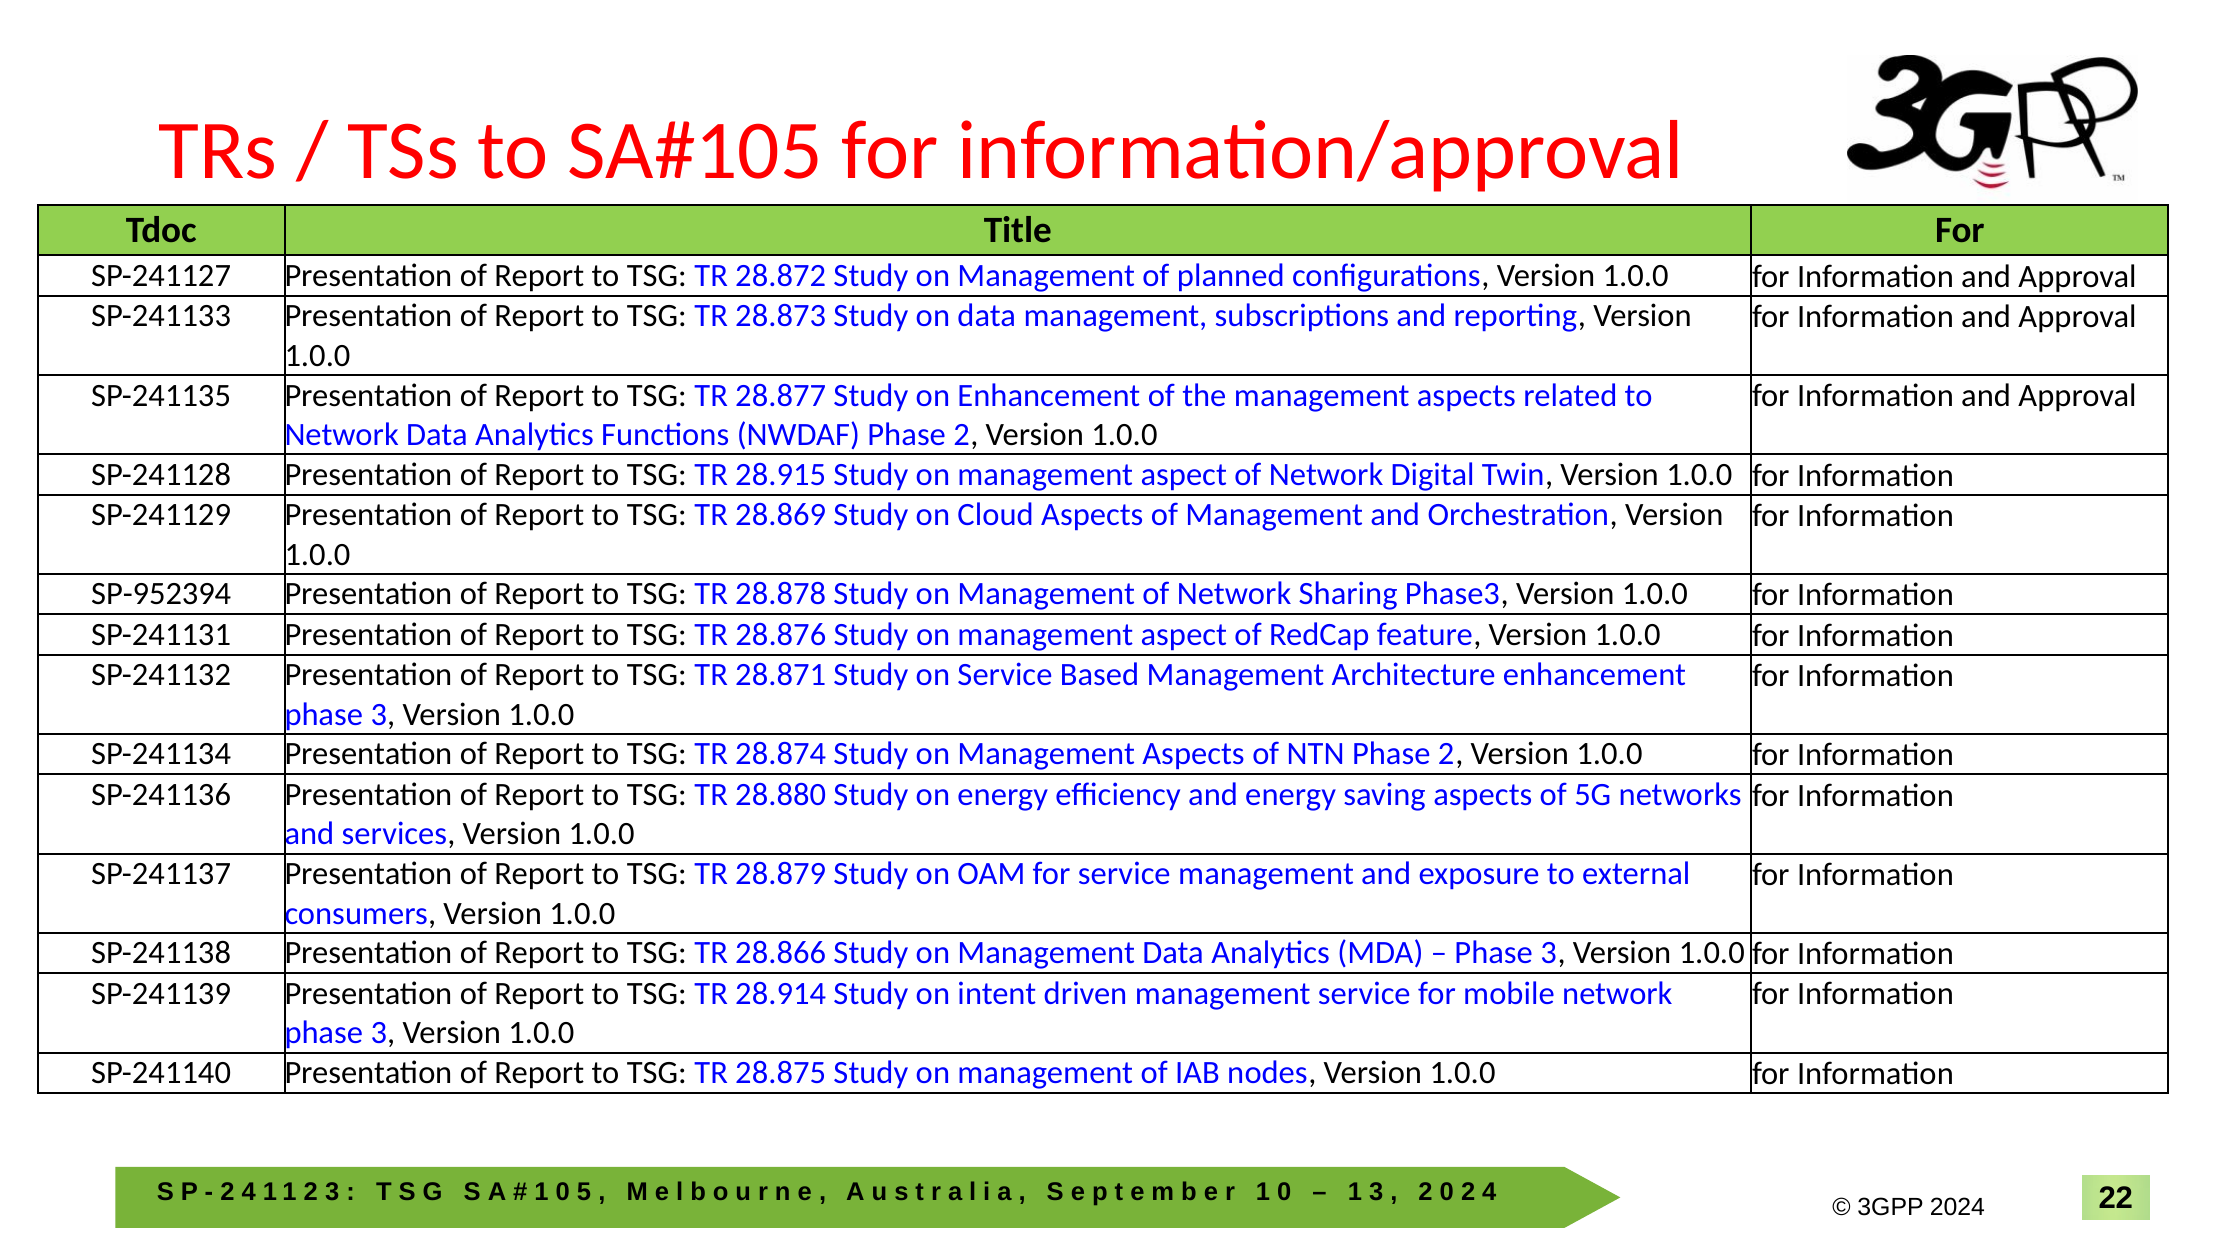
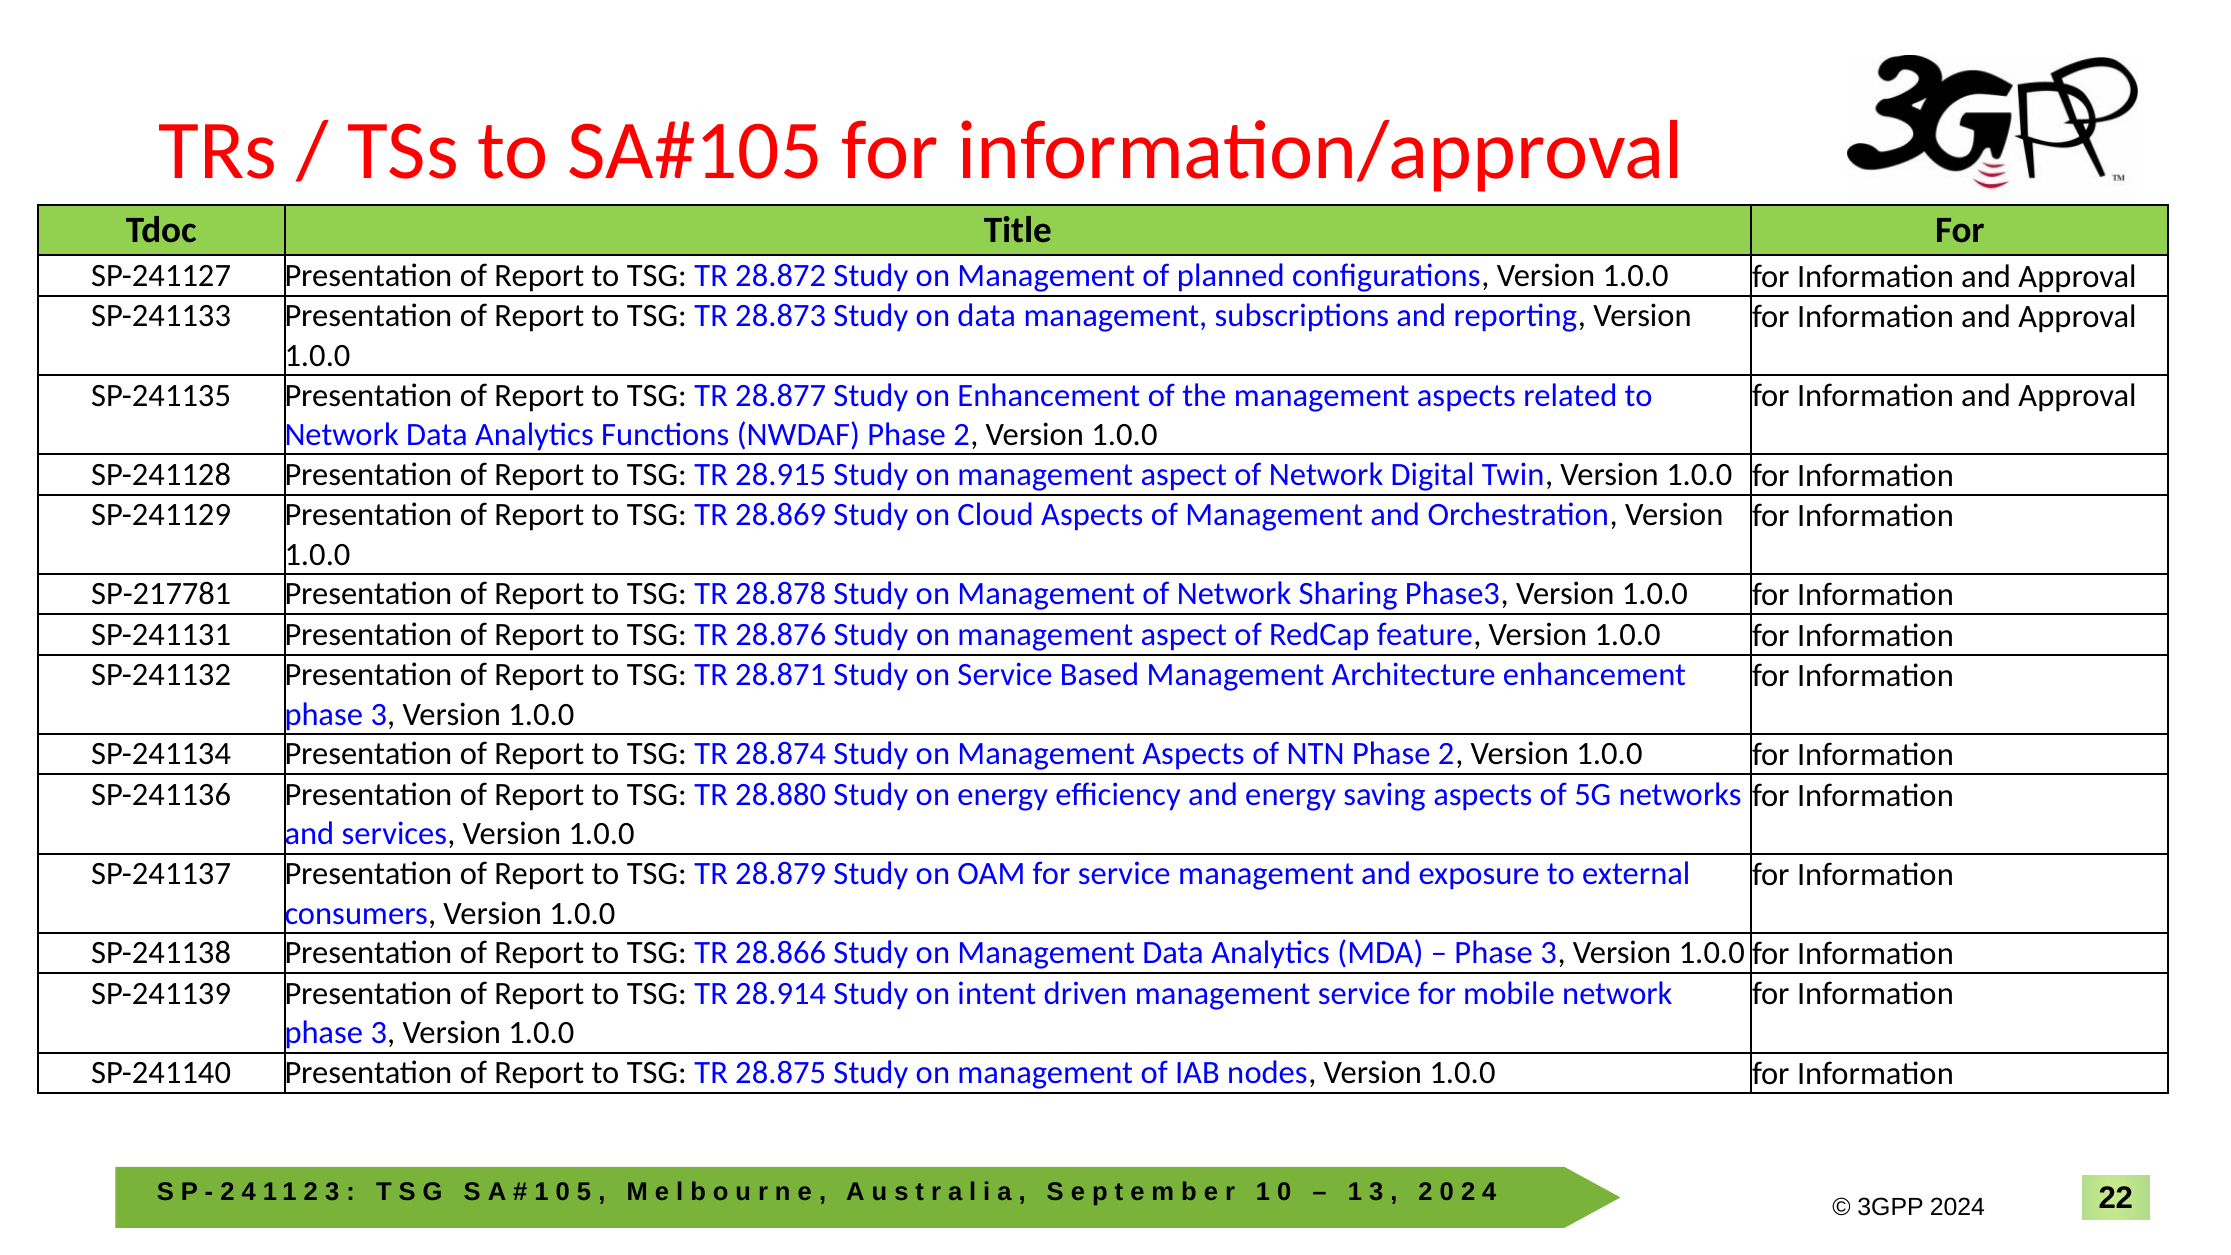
SP-952394: SP-952394 -> SP-217781 (161, 594)
